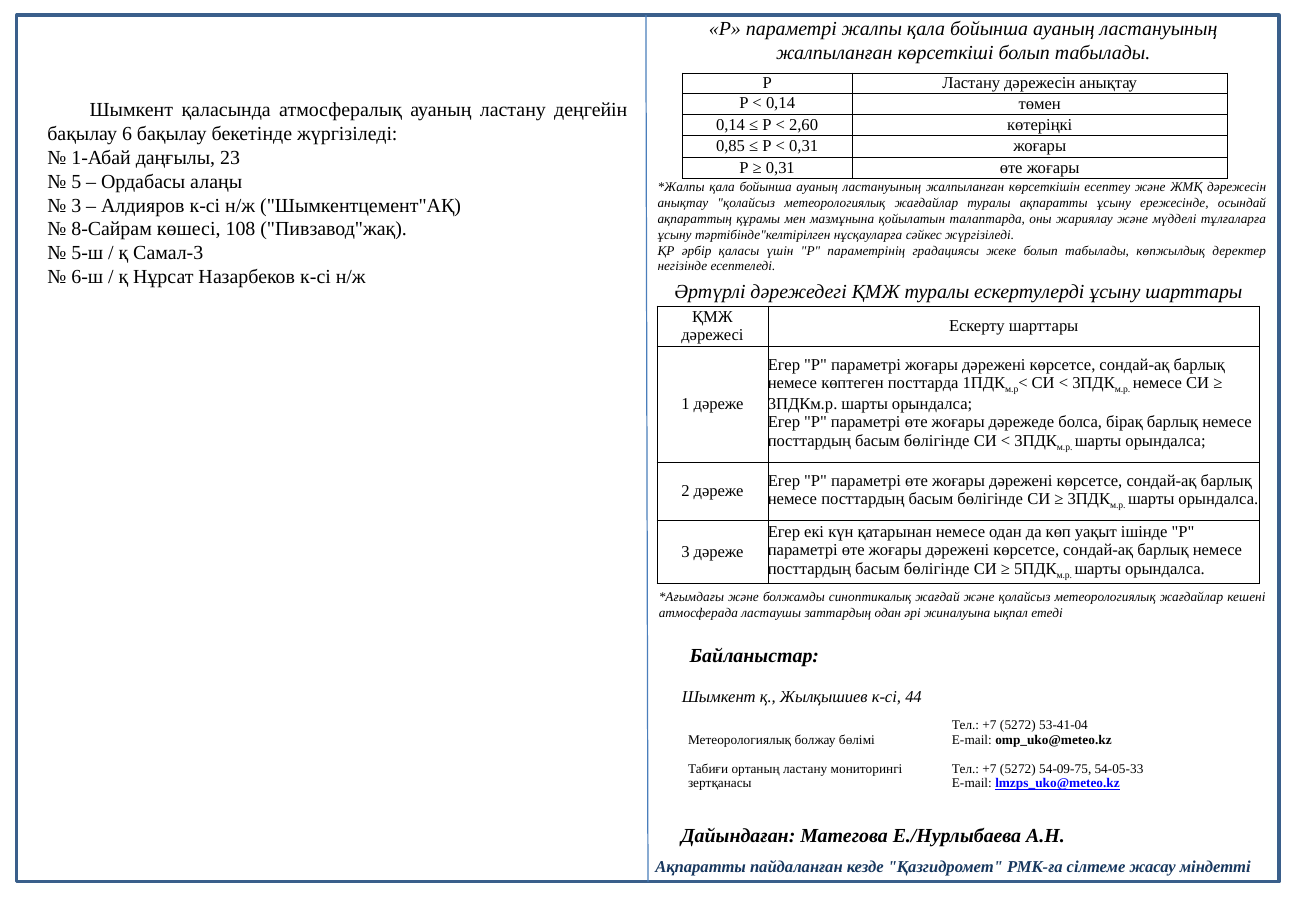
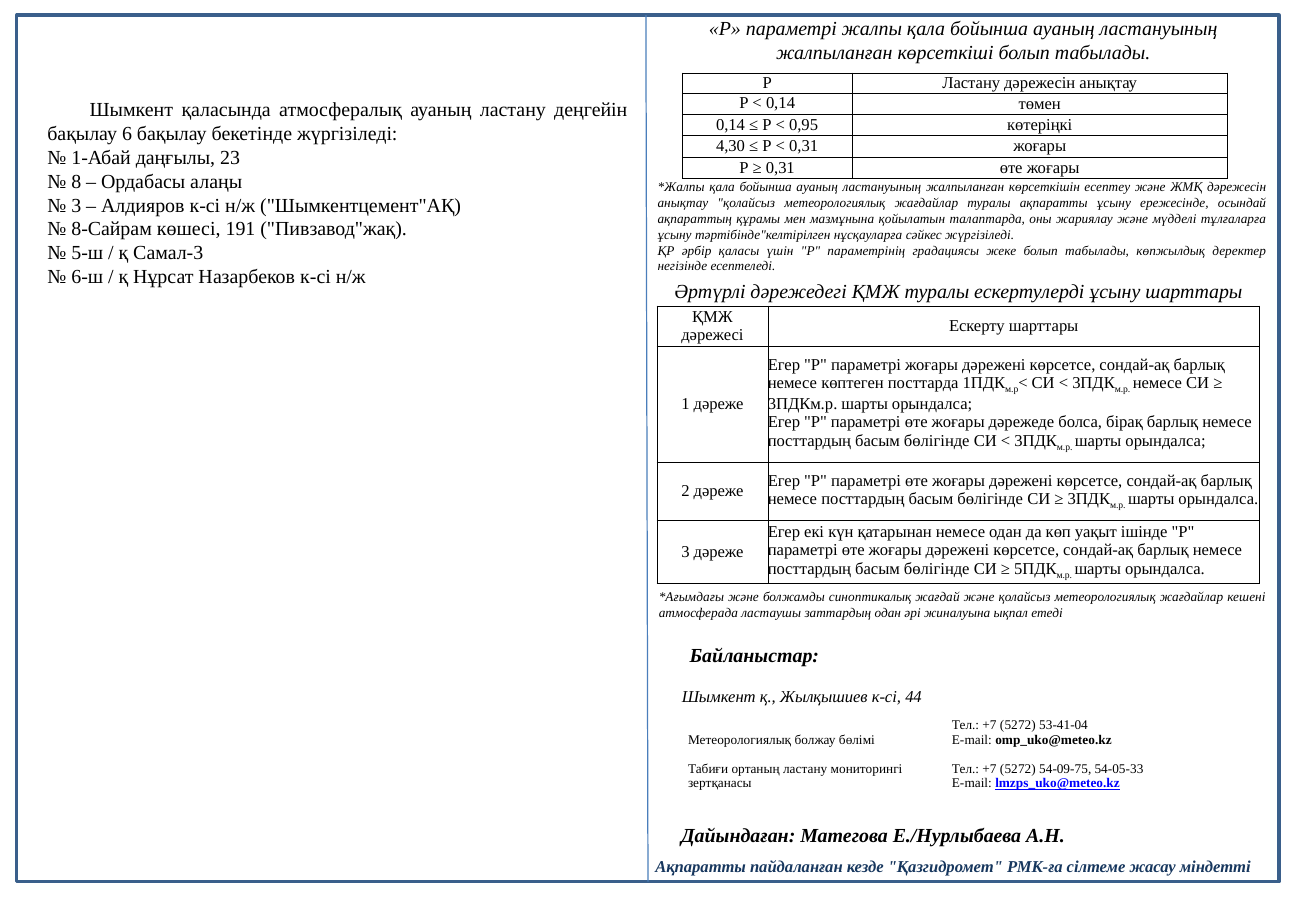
2,60: 2,60 -> 0,95 (804, 125)
0,85: 0,85 -> 4,30 (731, 146)
5: 5 -> 8 (76, 182)
108: 108 -> 191 (240, 229)
